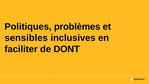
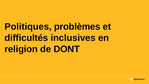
sensibles: sensibles -> difficultés (26, 38)
faciliter: faciliter -> religion (21, 49)
